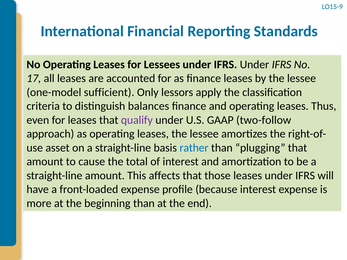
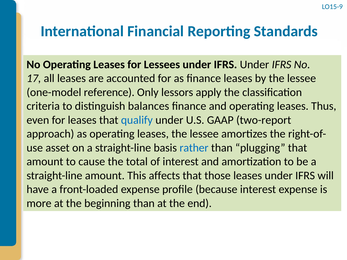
sufficient: sufficient -> reference (109, 92)
qualify colour: purple -> blue (137, 120)
two-follow: two-follow -> two-report (264, 120)
